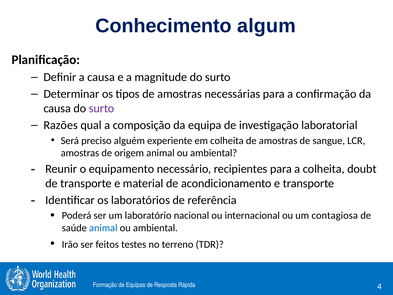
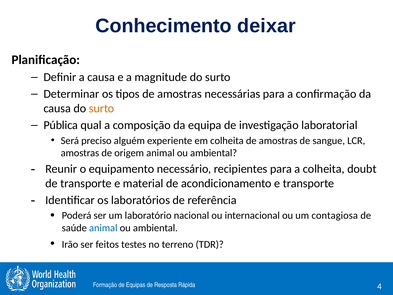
algum: algum -> deixar (266, 26)
surto colour: purple -> orange (102, 108)
Razões: Razões -> Pública (61, 125)
